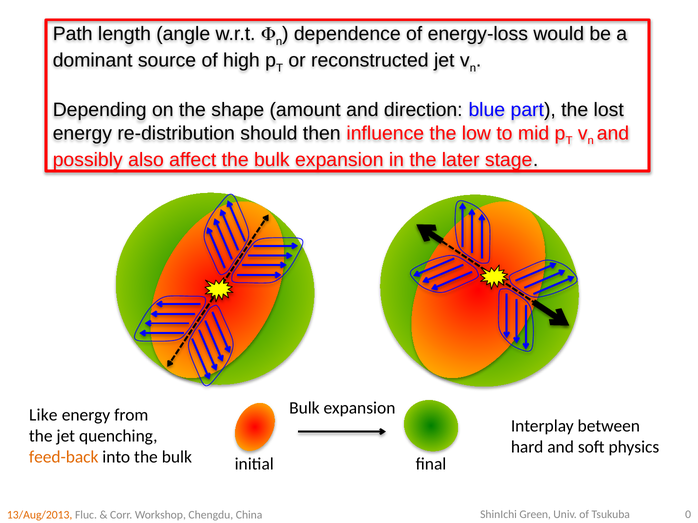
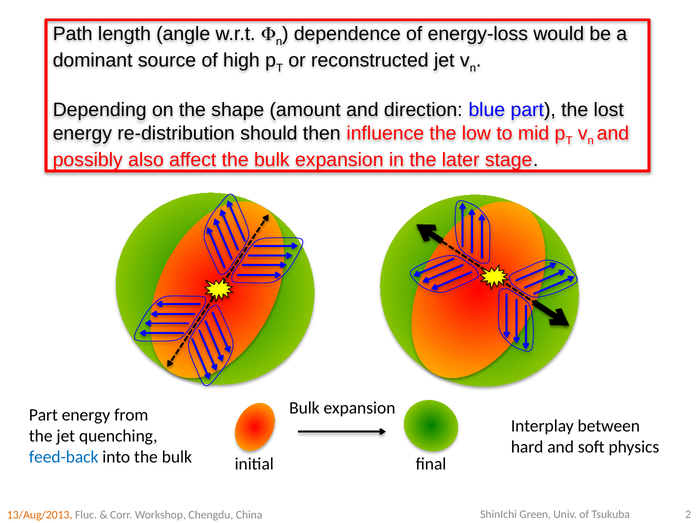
Like: Like -> Part (43, 415)
feed-back colour: orange -> blue (64, 457)
0: 0 -> 2 (688, 515)
